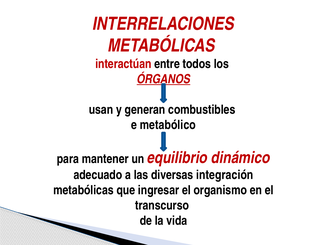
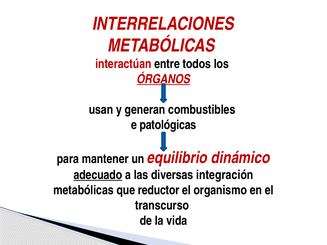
metabólico: metabólico -> patológicas (168, 125)
adecuado underline: none -> present (98, 175)
ingresar: ingresar -> reductor (159, 190)
